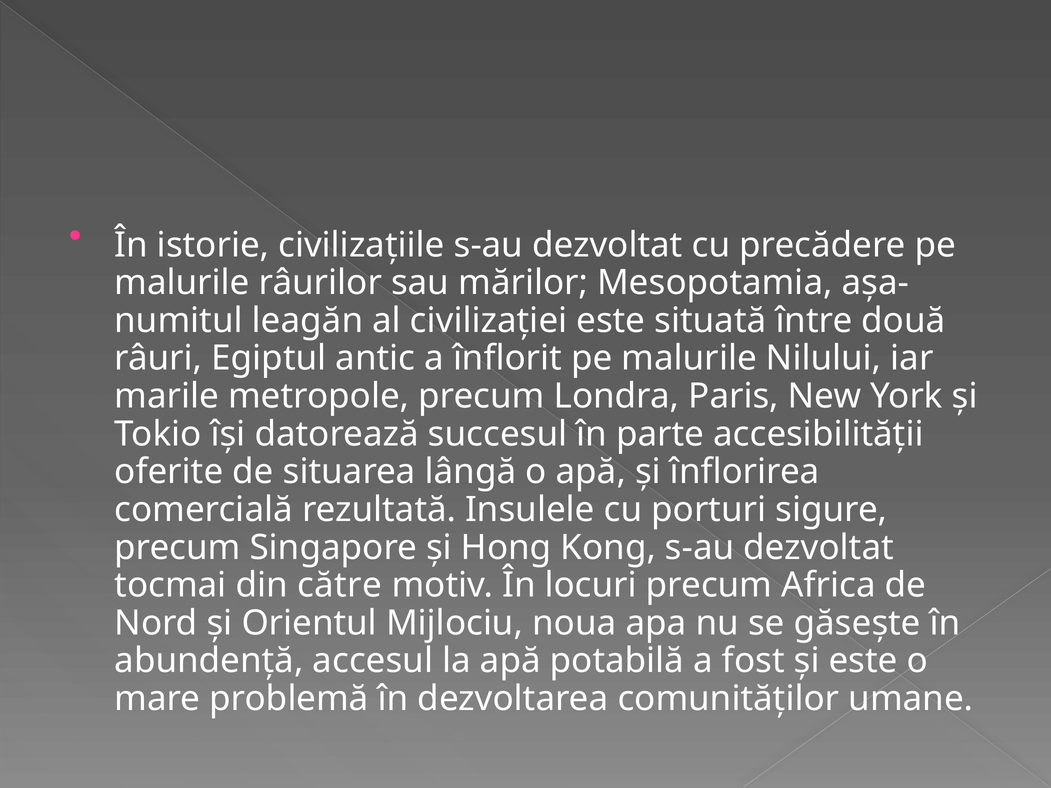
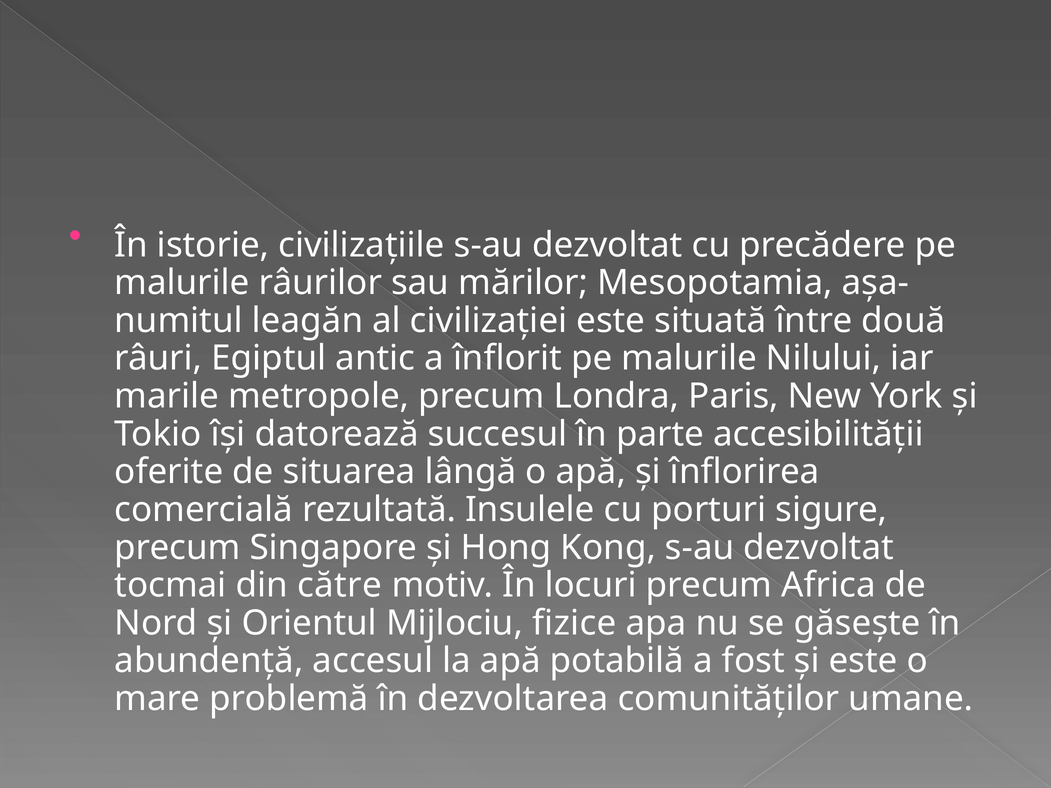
noua: noua -> fizice (574, 623)
